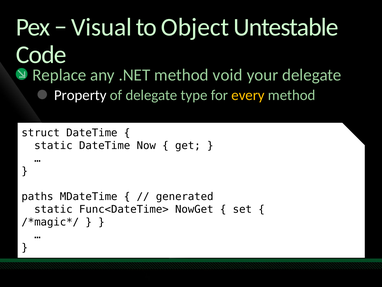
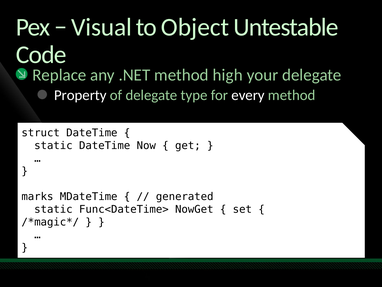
void: void -> high (228, 75)
every colour: yellow -> white (248, 95)
paths: paths -> marks (37, 196)
